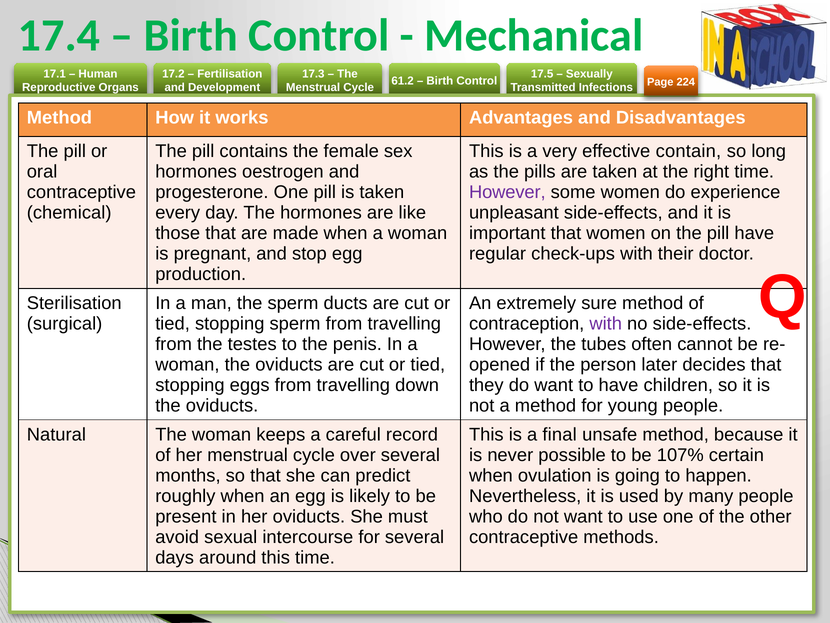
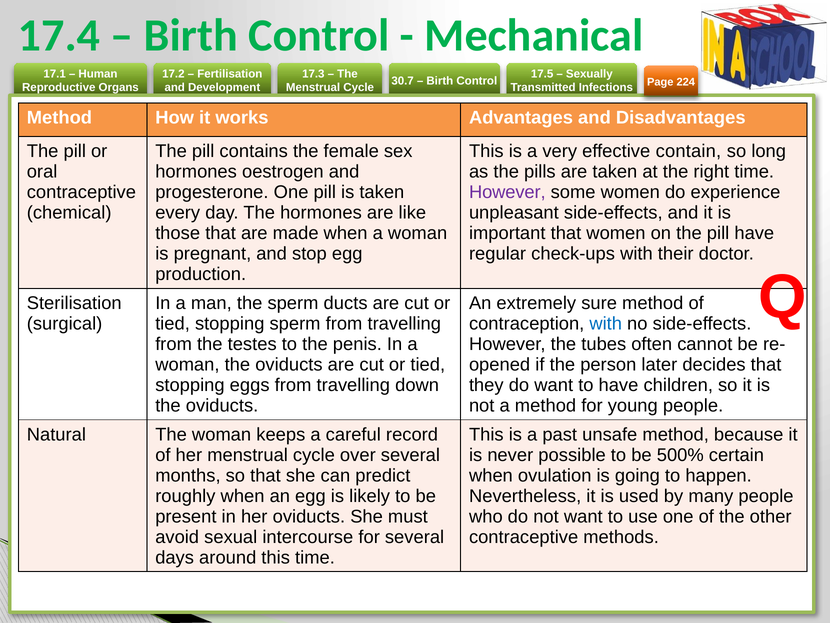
61.2: 61.2 -> 30.7 (403, 81)
with colour: purple -> blue (606, 323)
final: final -> past (560, 434)
107%: 107% -> 500% (680, 455)
